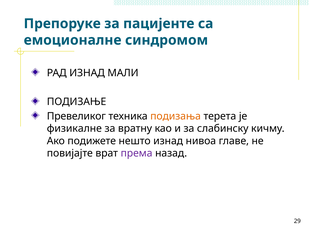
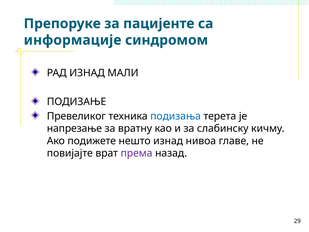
емоционалне: емоционалне -> информације (73, 40)
подизања colour: orange -> blue (176, 116)
физикалне: физикалне -> напрезање (74, 128)
